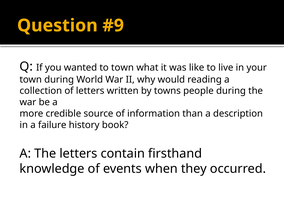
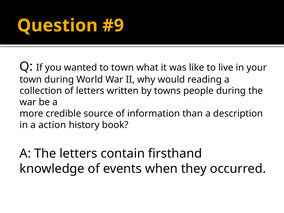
failure: failure -> action (52, 125)
